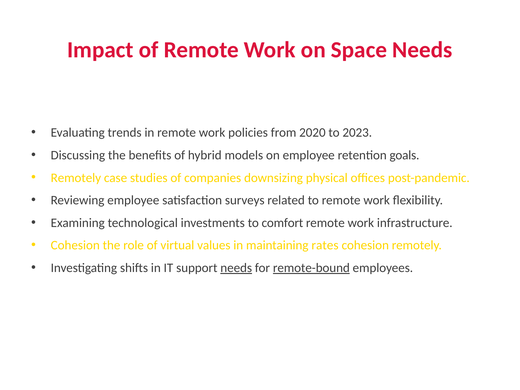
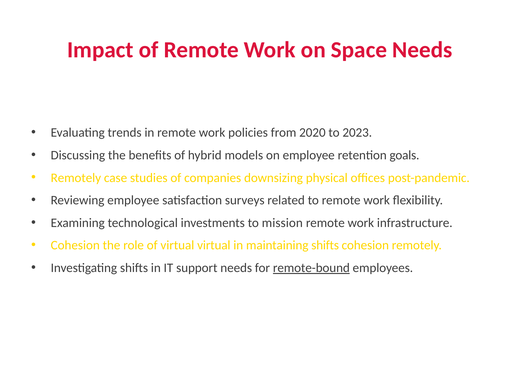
comfort: comfort -> mission (282, 223)
virtual values: values -> virtual (214, 245)
maintaining rates: rates -> shifts (325, 245)
needs underline: present -> none (236, 268)
